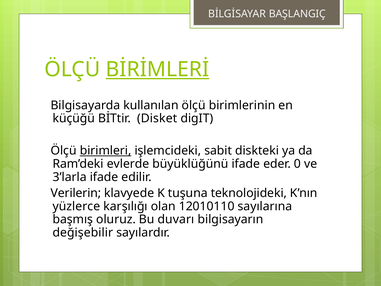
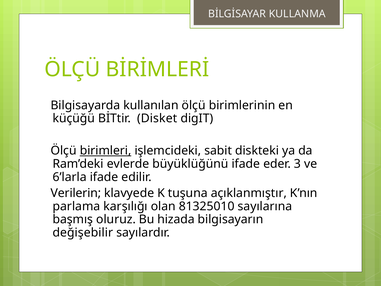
BAŞLANGIÇ: BAŞLANGIÇ -> KULLANMA (297, 14)
BİRİMLERİ underline: present -> none (157, 69)
0: 0 -> 3 (297, 164)
3’larla: 3’larla -> 6’larla (70, 177)
teknolojideki: teknolojideki -> açıklanmıştır (249, 193)
yüzlerce: yüzlerce -> parlama (76, 206)
12010110: 12010110 -> 81325010 (207, 206)
duvarı: duvarı -> hizada (176, 219)
